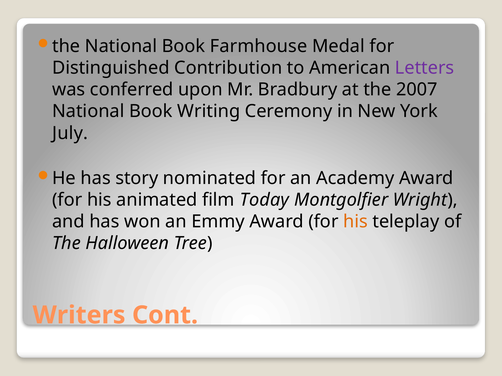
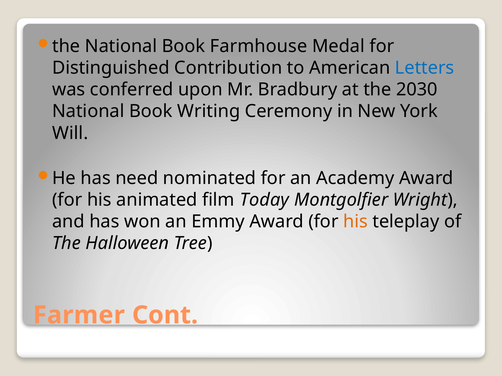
Letters colour: purple -> blue (425, 68)
2007: 2007 -> 2030 (417, 90)
July: July -> Will (70, 133)
story: story -> need (137, 178)
Writers: Writers -> Farmer (79, 316)
